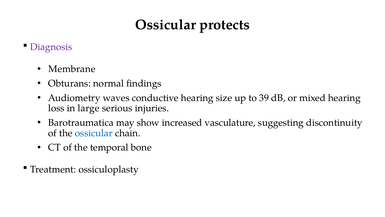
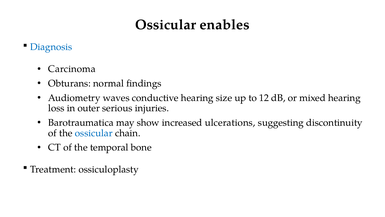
protects: protects -> enables (225, 25)
Diagnosis colour: purple -> blue (51, 47)
Membrane: Membrane -> Carcinoma (72, 69)
39: 39 -> 12 (264, 98)
large: large -> outer (89, 108)
vasculature: vasculature -> ulcerations (230, 122)
